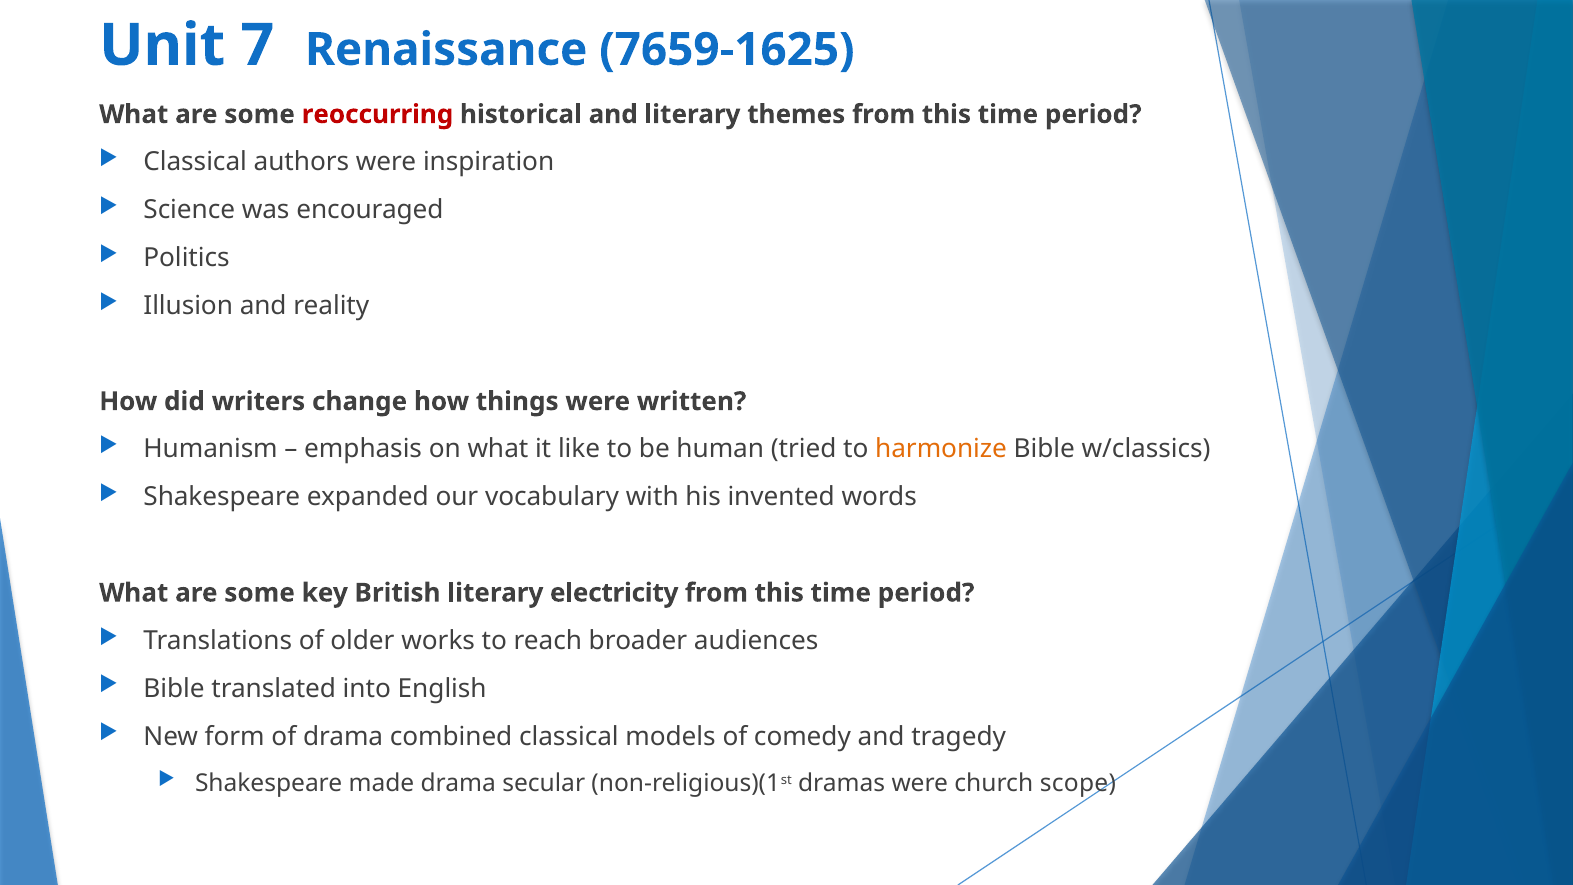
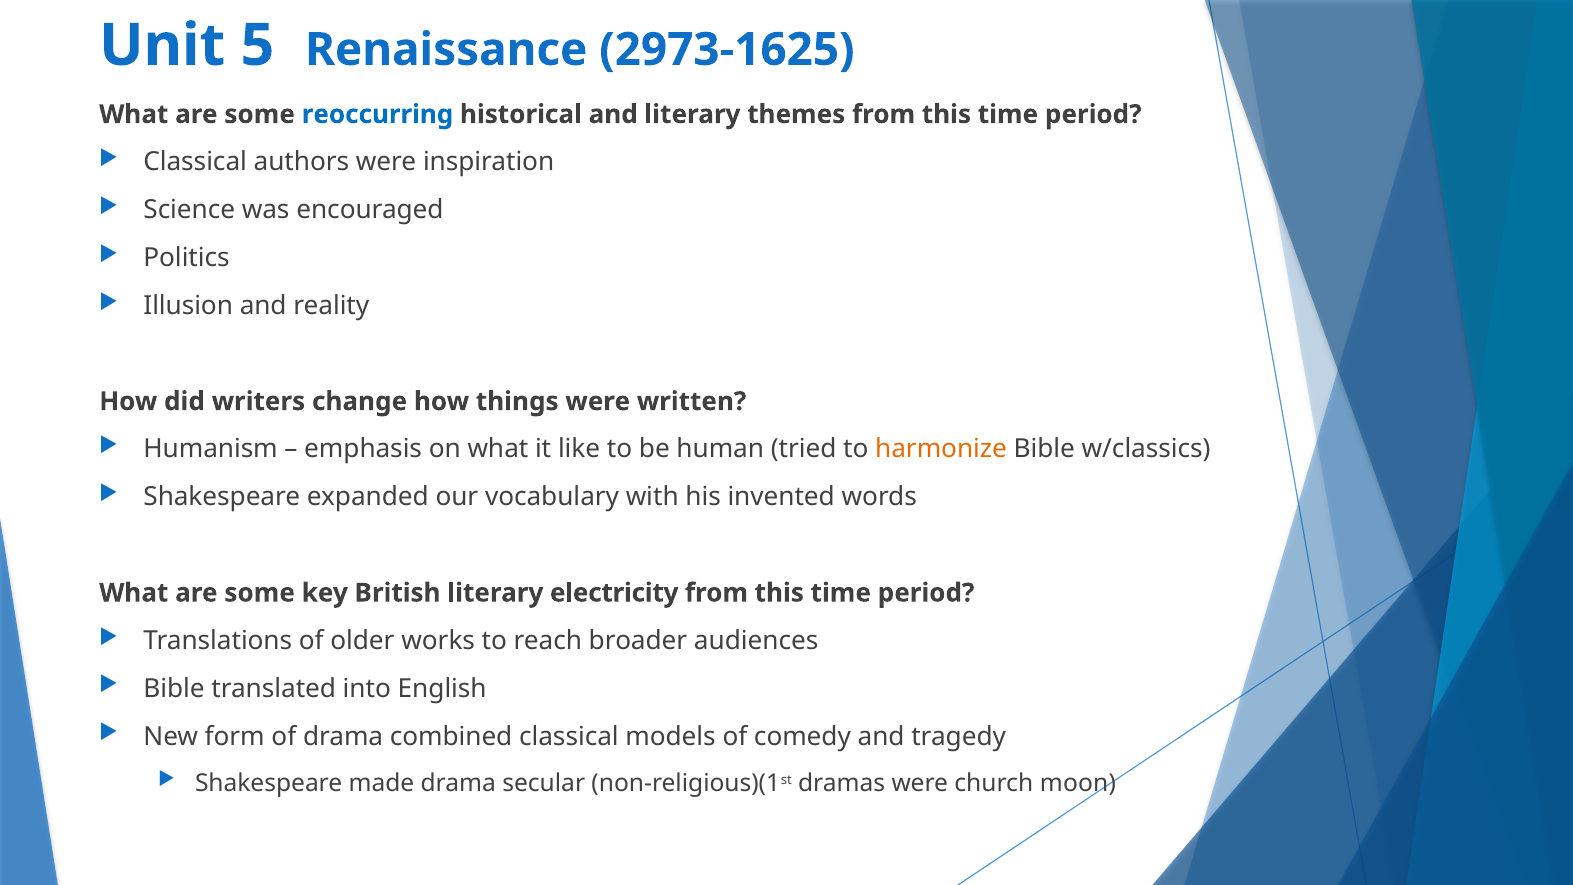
7: 7 -> 5 (257, 45)
7659-1625: 7659-1625 -> 2973-1625 (727, 50)
reoccurring colour: red -> blue (377, 114)
scope: scope -> moon (1078, 783)
